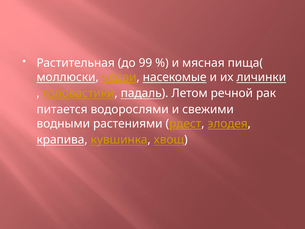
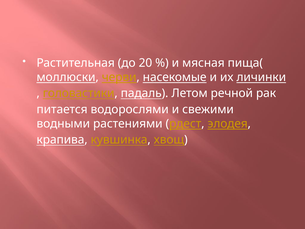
99: 99 -> 20 (145, 63)
